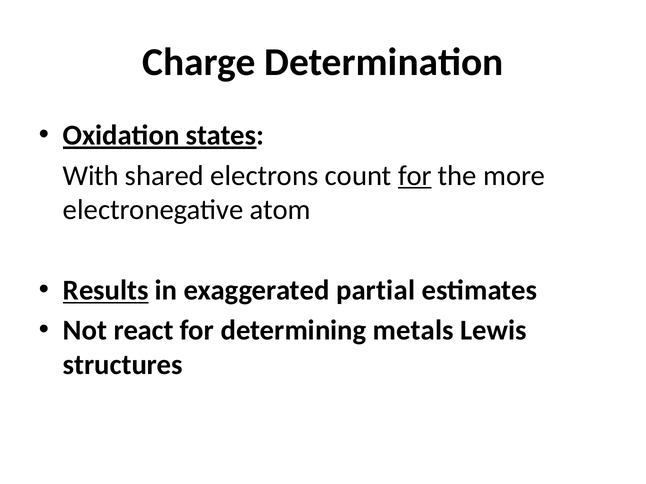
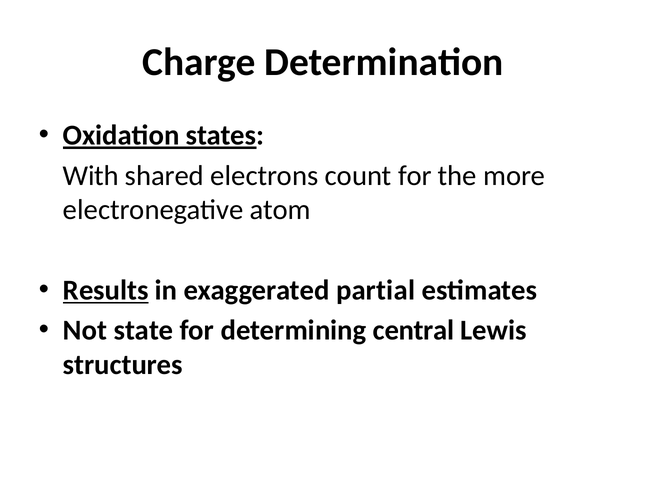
for underline: present -> none (415, 176)
react: react -> state (144, 331)
metals: metals -> central (414, 331)
